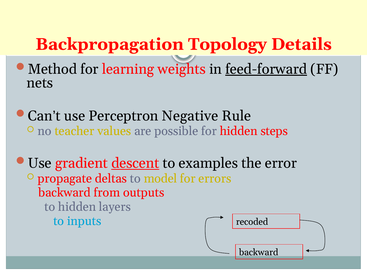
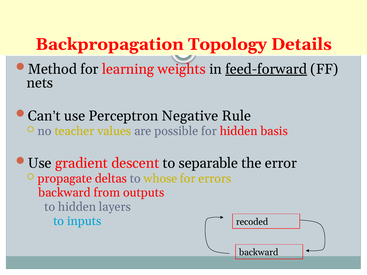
steps: steps -> basis (274, 131)
descent underline: present -> none (135, 163)
examples: examples -> separable (208, 163)
model: model -> whose (160, 179)
